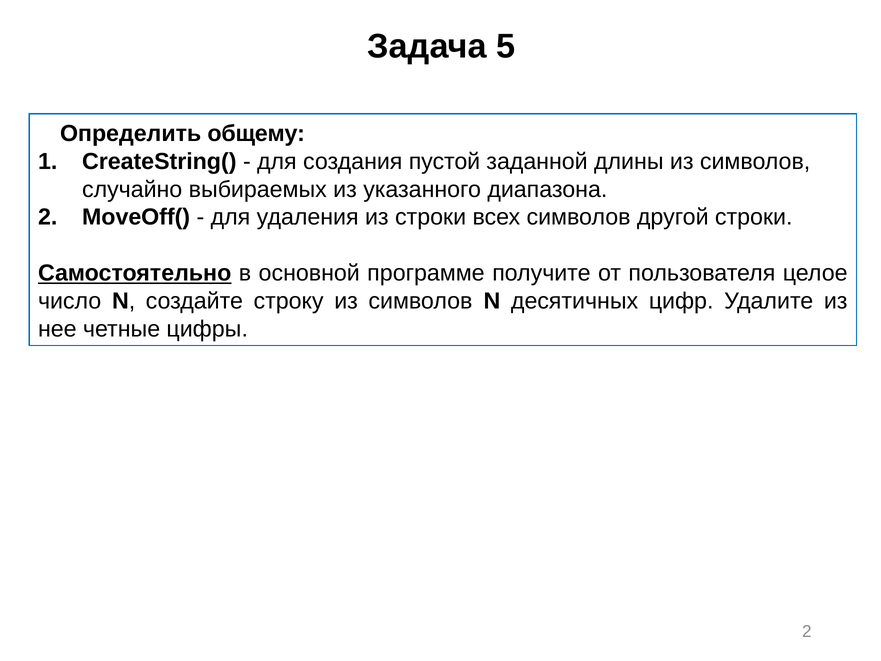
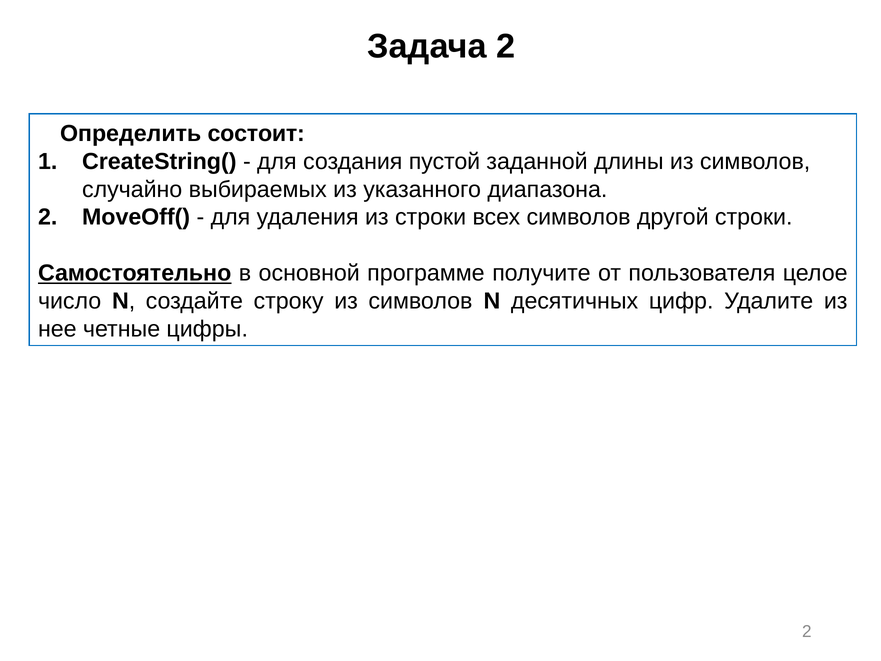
Задача 5: 5 -> 2 (506, 46)
общему: общему -> состоит (256, 134)
